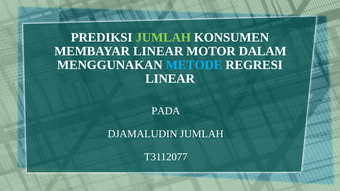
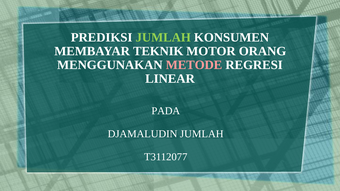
MEMBAYAR LINEAR: LINEAR -> TEKNIK (158, 51)
DALAM: DALAM -> ORANG (263, 51)
METODE colour: light blue -> pink (194, 65)
